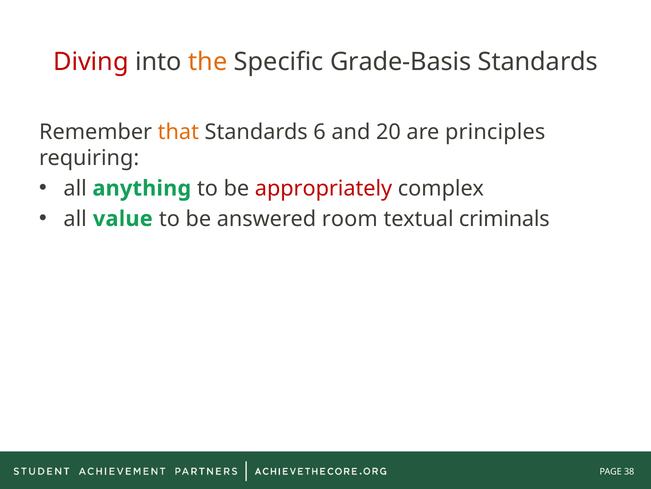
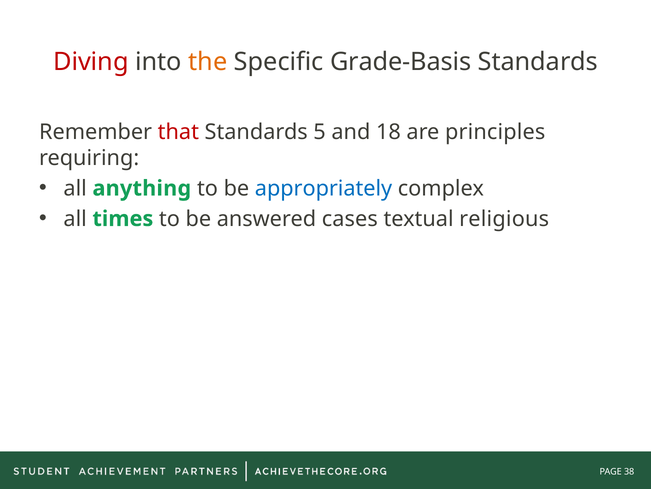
that colour: orange -> red (178, 132)
6: 6 -> 5 (320, 132)
20: 20 -> 18 (388, 132)
appropriately colour: red -> blue (324, 188)
value: value -> times (123, 219)
room: room -> cases (350, 219)
criminals: criminals -> religious (504, 219)
